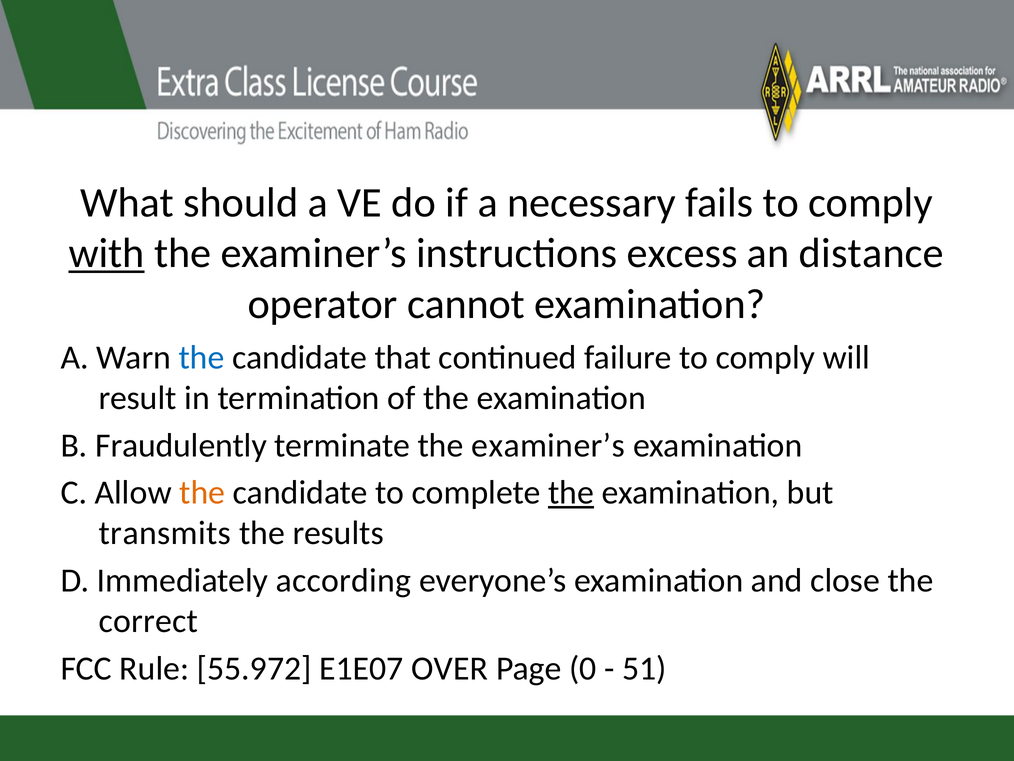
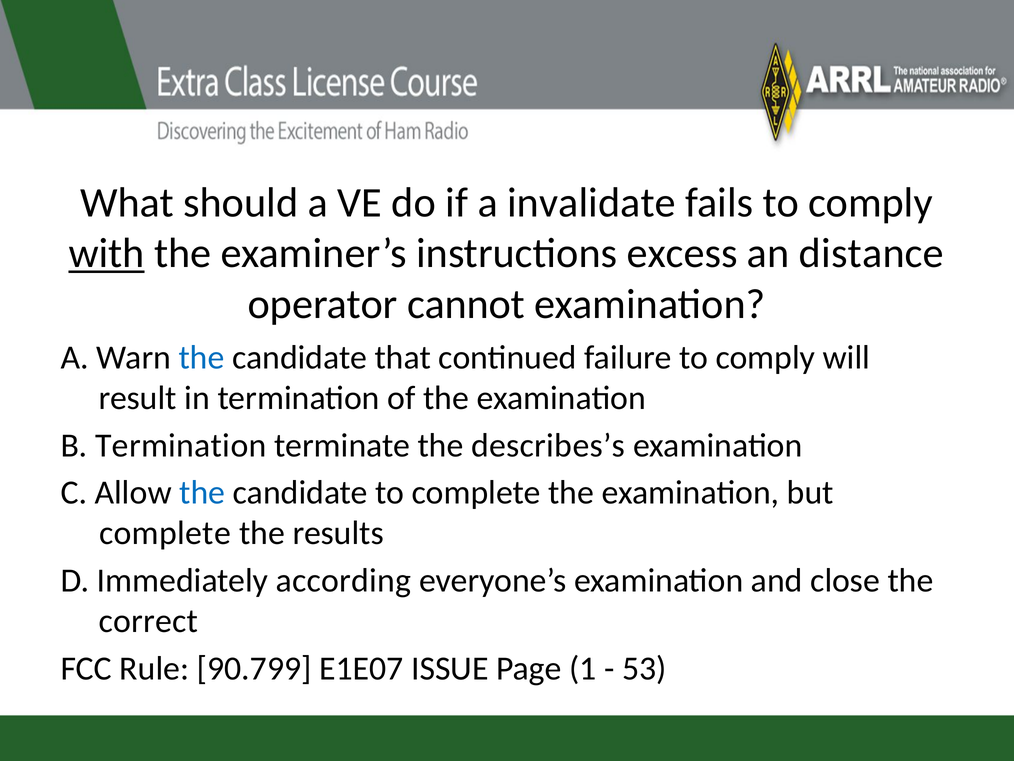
necessary: necessary -> invalidate (591, 203)
B Fraudulently: Fraudulently -> Termination (181, 445)
terminate the examiner’s: examiner’s -> describes’s (548, 445)
the colour: orange -> blue (202, 492)
the underline: present -> none (571, 492)
transmits: transmits -> complete (165, 533)
55.972: 55.972 -> 90.799 (254, 668)
OVER: OVER -> ISSUE (450, 668)
0: 0 -> 1 (583, 668)
51: 51 -> 53 (644, 668)
